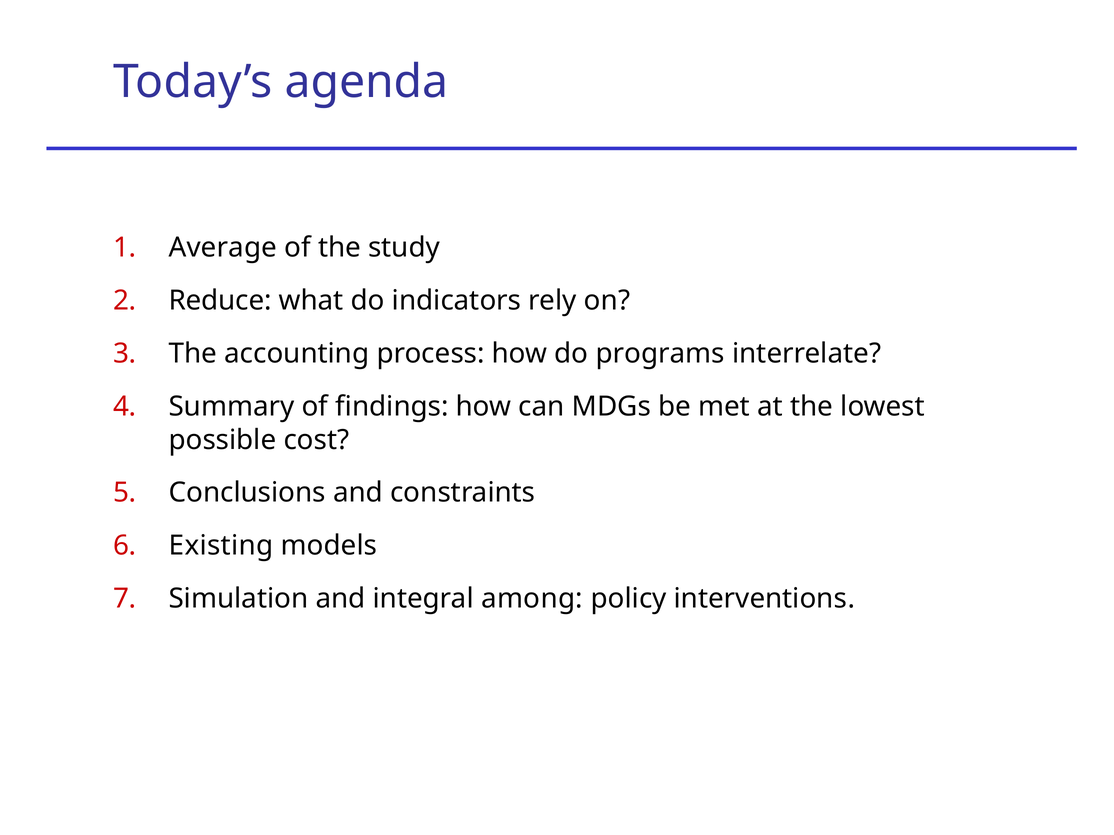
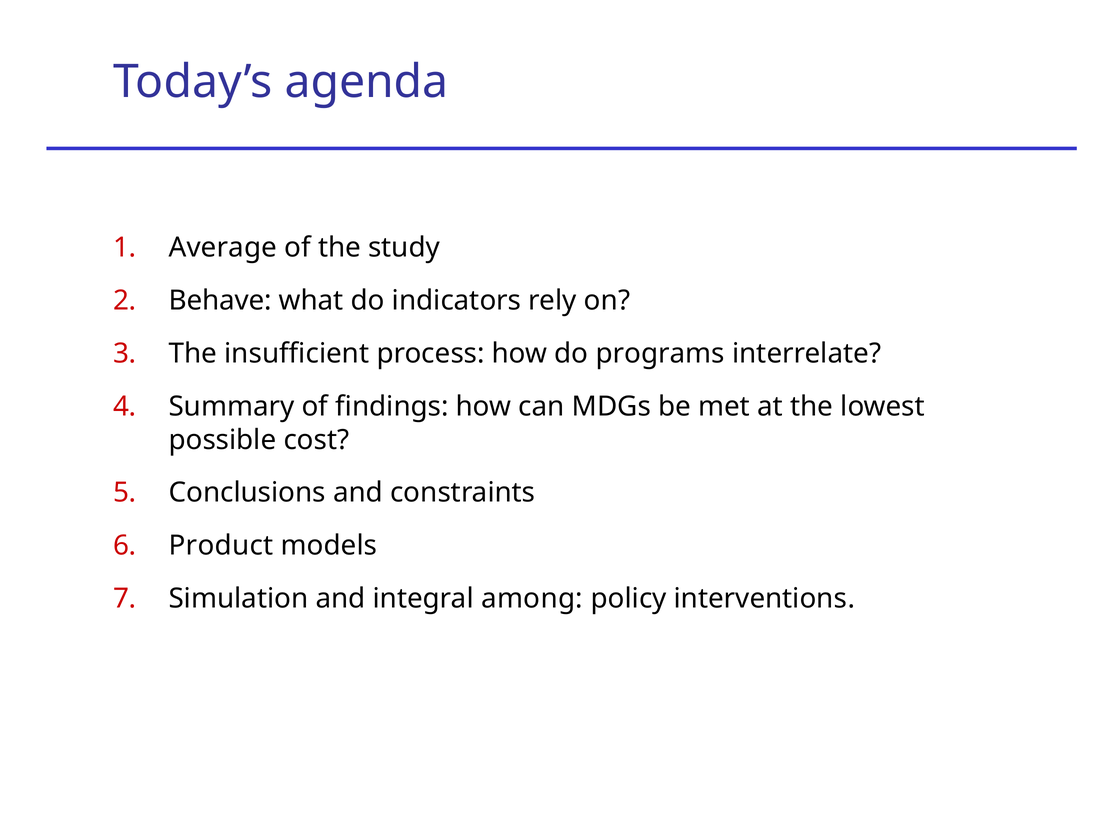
Reduce: Reduce -> Behave (220, 301)
accounting: accounting -> insufficient (297, 354)
Existing: Existing -> Product (221, 546)
